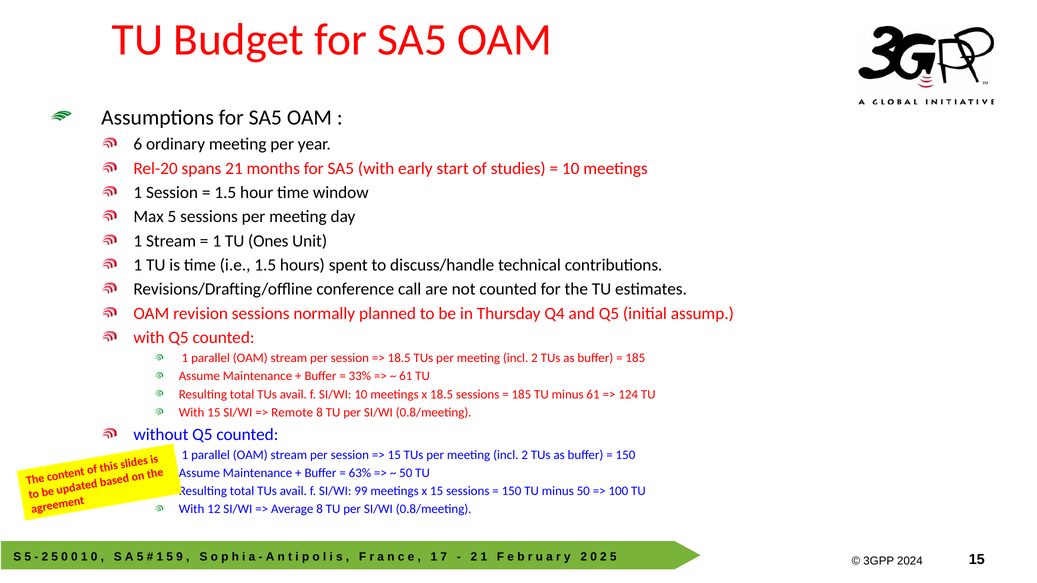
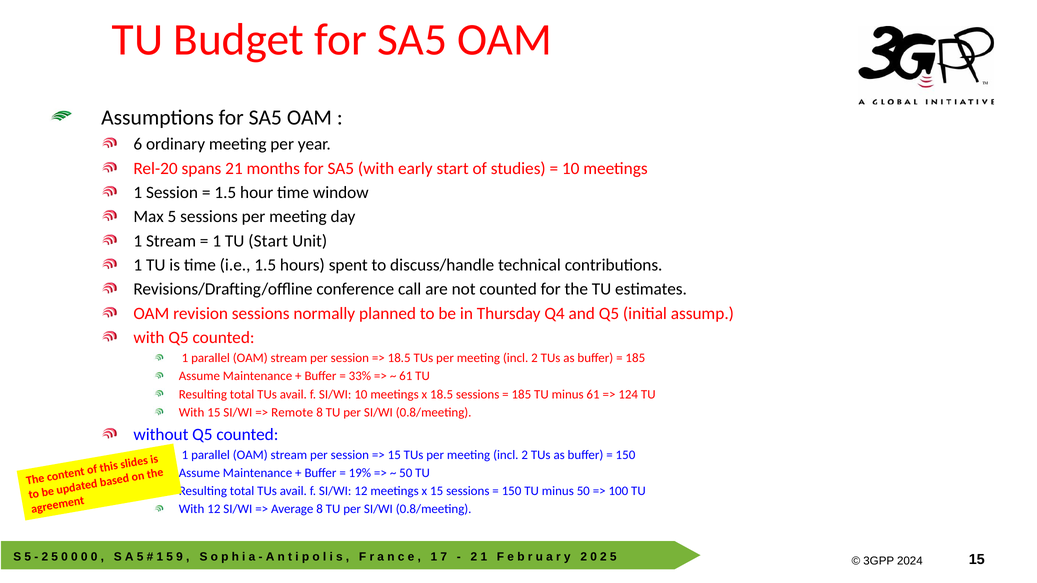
TU Ones: Ones -> Start (268, 241)
63%: 63% -> 19% (360, 473)
SI/WI 99: 99 -> 12 (361, 491)
1: 1 -> 0 (84, 557)
